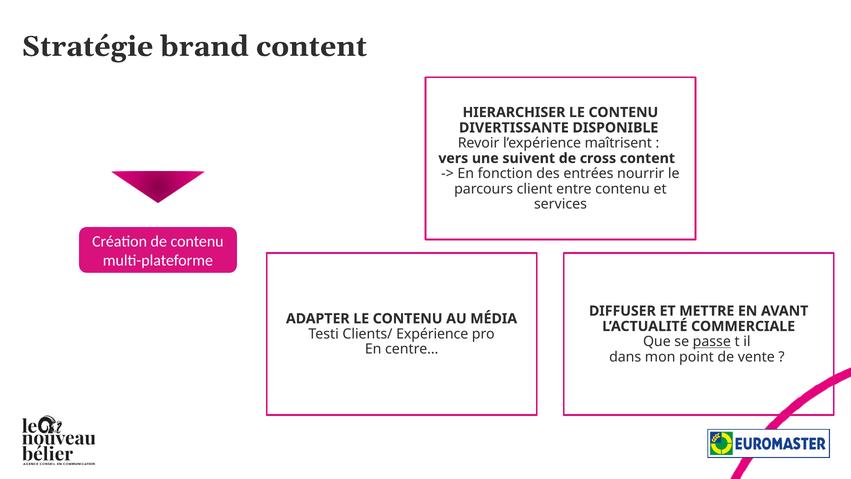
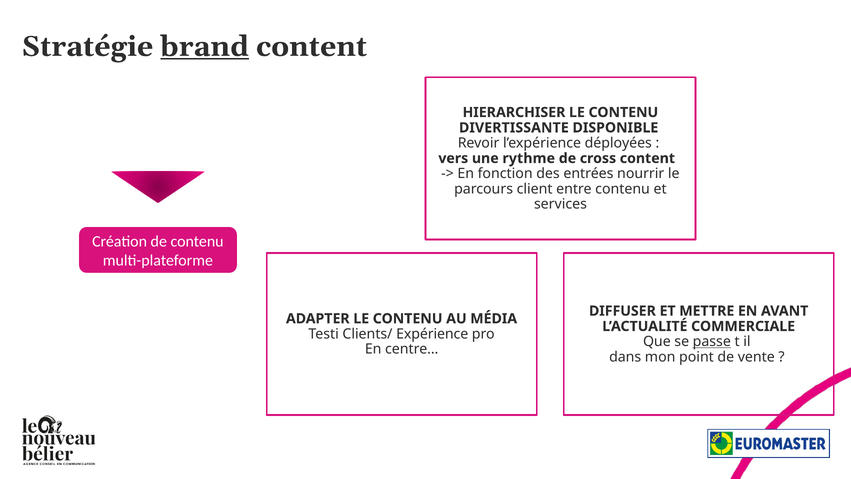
brand underline: none -> present (205, 46)
maîtrisent: maîtrisent -> déployées (618, 143)
suivent: suivent -> rythme (529, 158)
